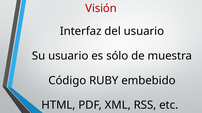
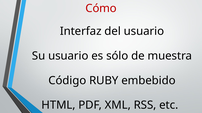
Visión: Visión -> Cómo (101, 8)
